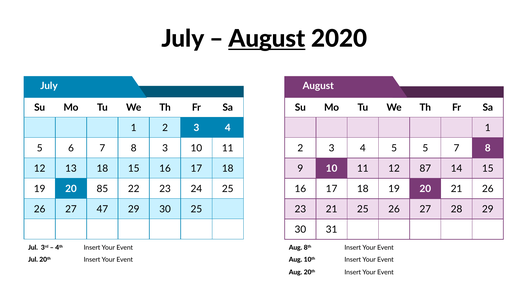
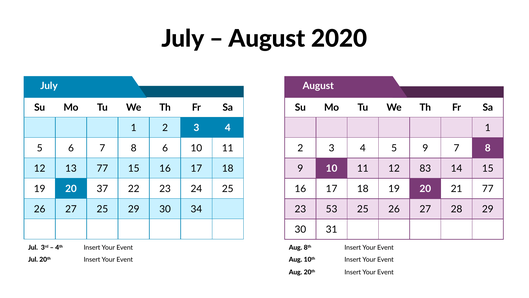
August underline: present -> none (267, 39)
8 3: 3 -> 6 (165, 148)
5 5: 5 -> 9 (425, 148)
13 18: 18 -> 77 (102, 168)
87: 87 -> 83 (425, 168)
85: 85 -> 37 (102, 189)
21 26: 26 -> 77 (488, 189)
27 47: 47 -> 25 (102, 209)
30 25: 25 -> 34 (196, 209)
23 21: 21 -> 53 (332, 209)
